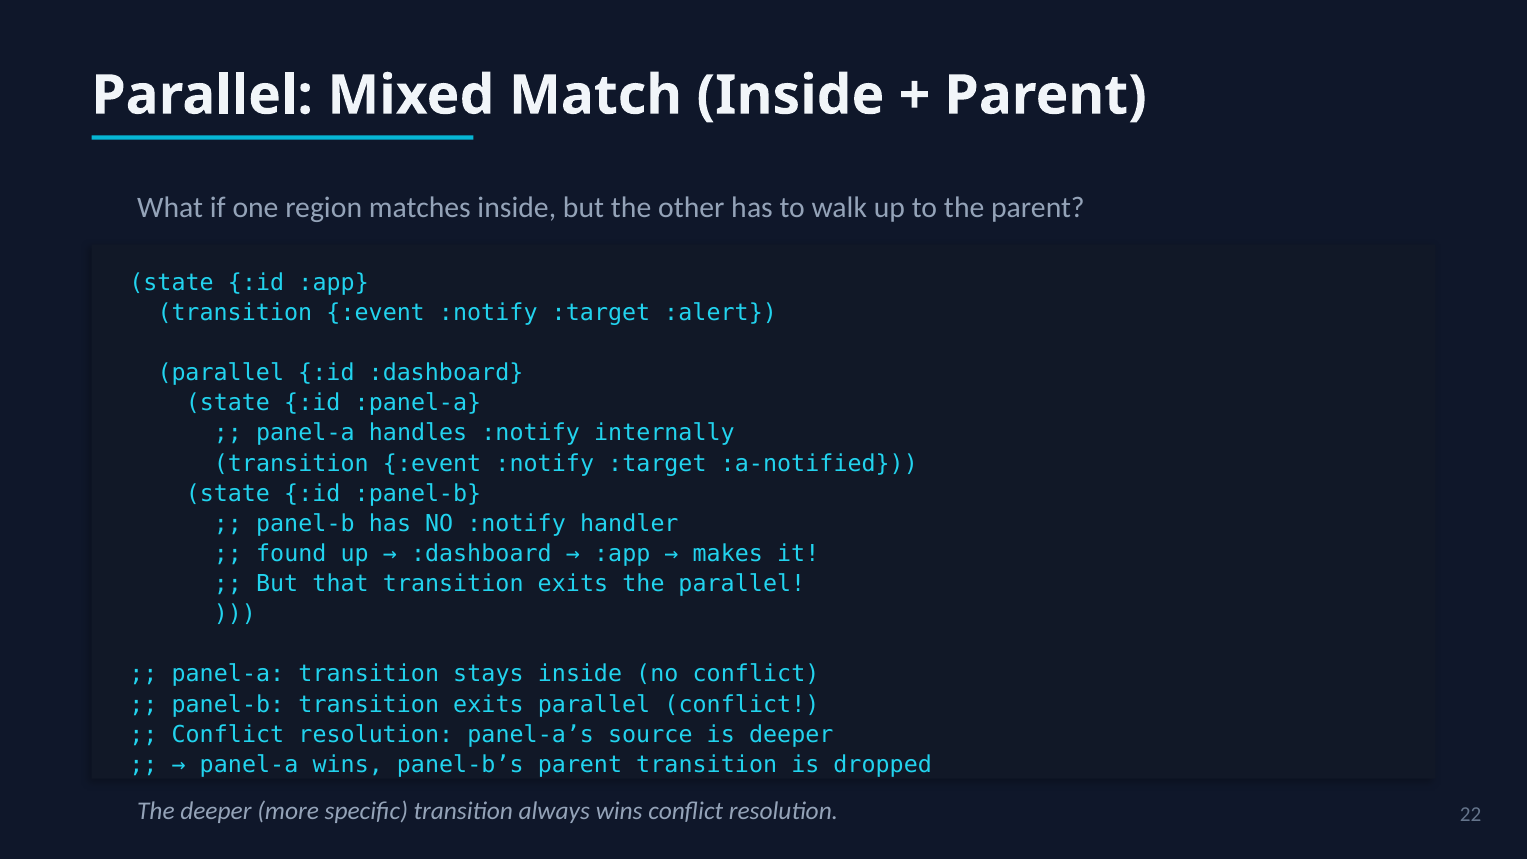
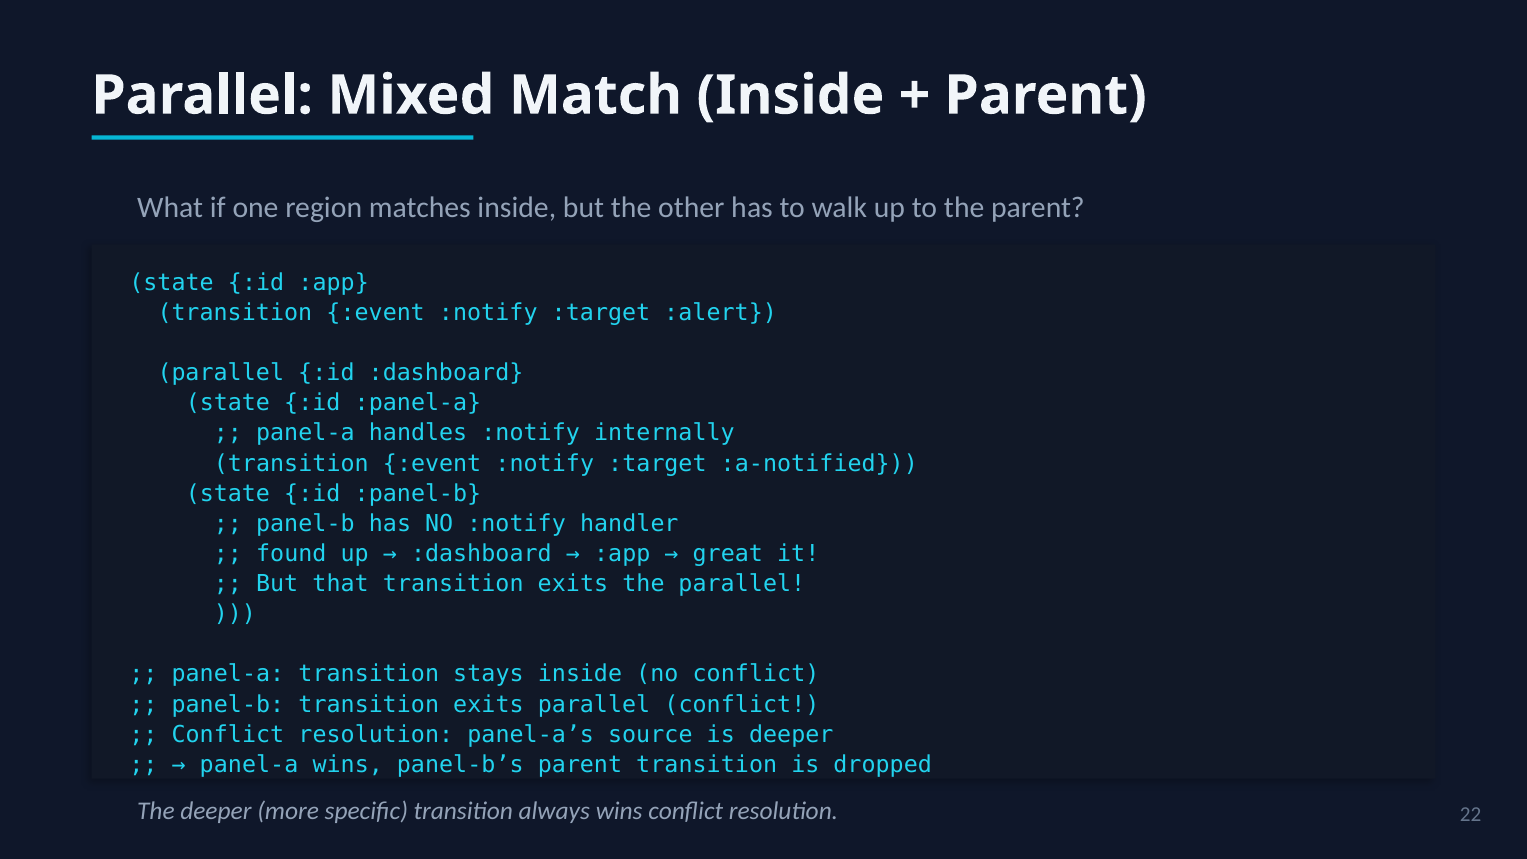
makes: makes -> great (728, 554)
